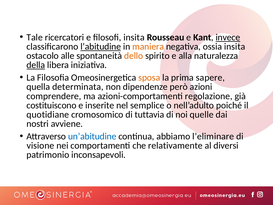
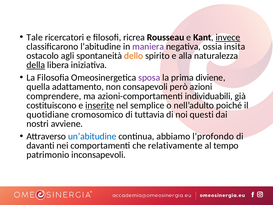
filosofi insita: insita -> ricrea (134, 37)
l’abitudine underline: present -> none (101, 47)
maniera colour: orange -> purple (148, 47)
alle: alle -> agli (68, 56)
sposa colour: orange -> purple (149, 78)
sapere: sapere -> diviene (211, 78)
determinata: determinata -> adattamento (78, 87)
dipendenze: dipendenze -> consapevoli (145, 87)
regolazione: regolazione -> individuabili (209, 96)
inserite underline: none -> present (100, 105)
quelle: quelle -> questi (202, 114)
l’eliminare: l’eliminare -> l’profondo (213, 136)
visione: visione -> davanti (41, 145)
diversi: diversi -> tempo (226, 145)
